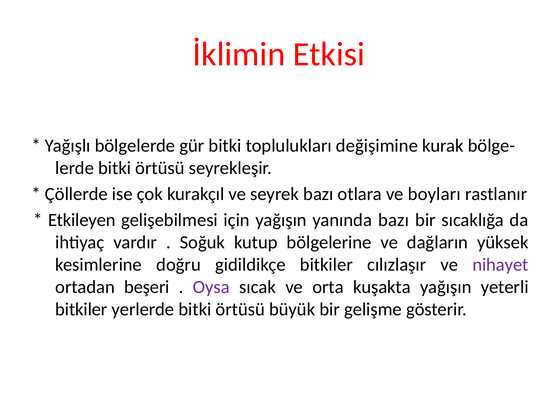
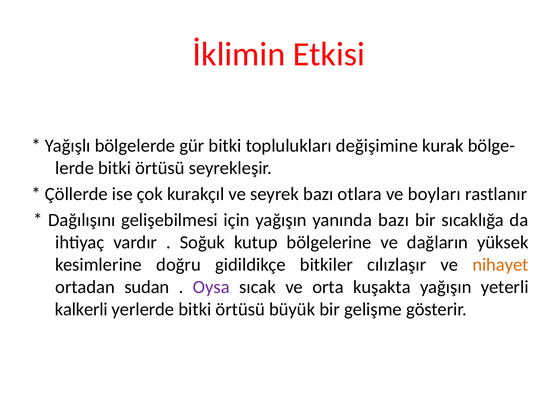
Etkileyen: Etkileyen -> Dağılışını (82, 220)
nihayet colour: purple -> orange (500, 265)
beşeri: beşeri -> sudan (147, 287)
bitkiler: bitkiler -> kalkerli (81, 310)
